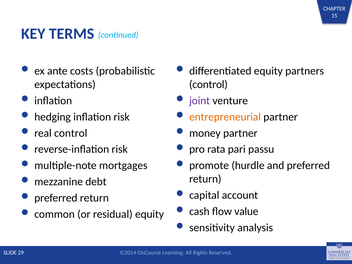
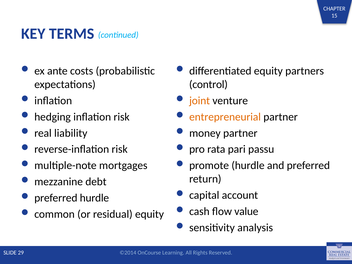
joint colour: purple -> orange (200, 101)
real control: control -> liability (71, 133)
return: return -> hurdle (94, 198)
